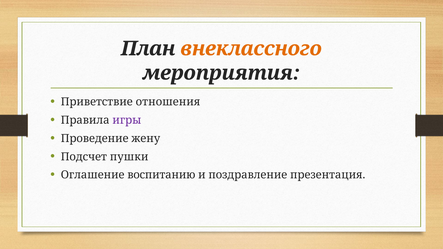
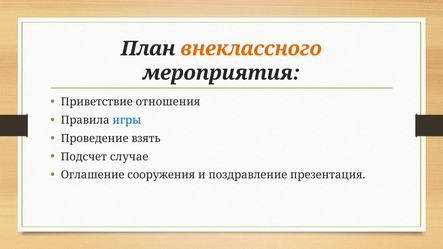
игры colour: purple -> blue (127, 120)
жену: жену -> взять (146, 139)
пушки: пушки -> случае (129, 157)
воспитанию: воспитанию -> сооружения (161, 175)
